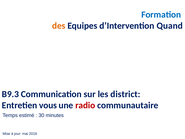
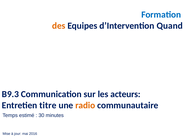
district: district -> acteurs (125, 94)
vous: vous -> titre (48, 105)
radio colour: red -> orange (85, 105)
